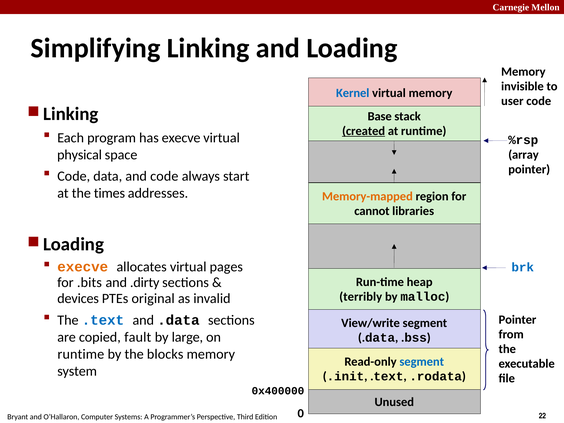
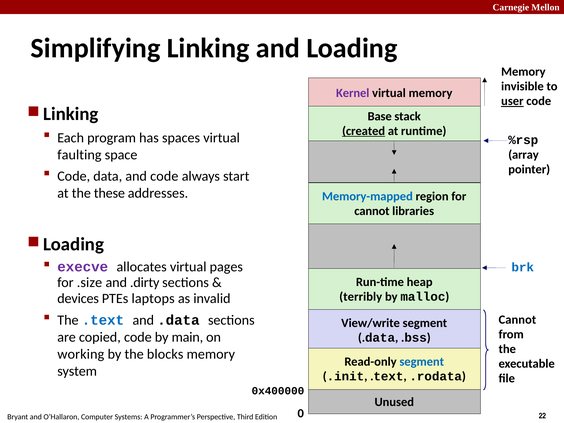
Kernel colour: blue -> purple (353, 93)
user underline: none -> present (512, 101)
has execve: execve -> spaces (181, 138)
physical: physical -> faulting (79, 155)
times: times -> these (109, 193)
Memory-mapped colour: orange -> blue (367, 196)
execve colour: orange -> purple (83, 267)
.bits: .bits -> .size (89, 283)
original: original -> laptops (153, 299)
Pointer: Pointer -> Cannot (517, 320)
copied fault: fault -> code (138, 337)
large: large -> main (187, 337)
runtime: runtime -> working (81, 354)
